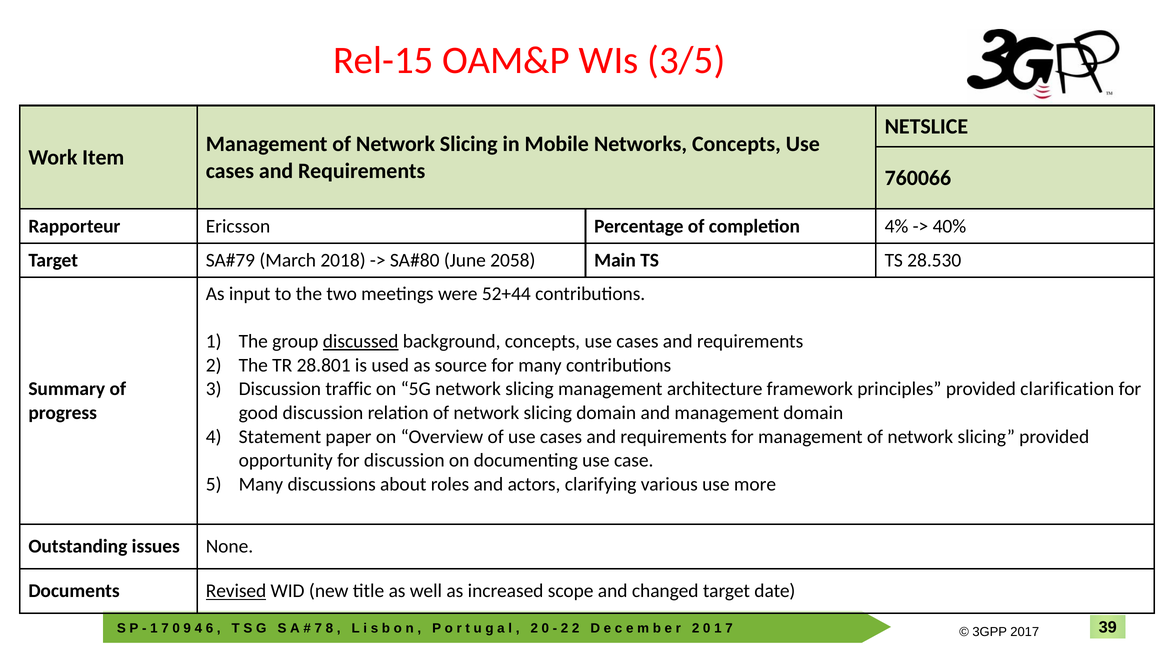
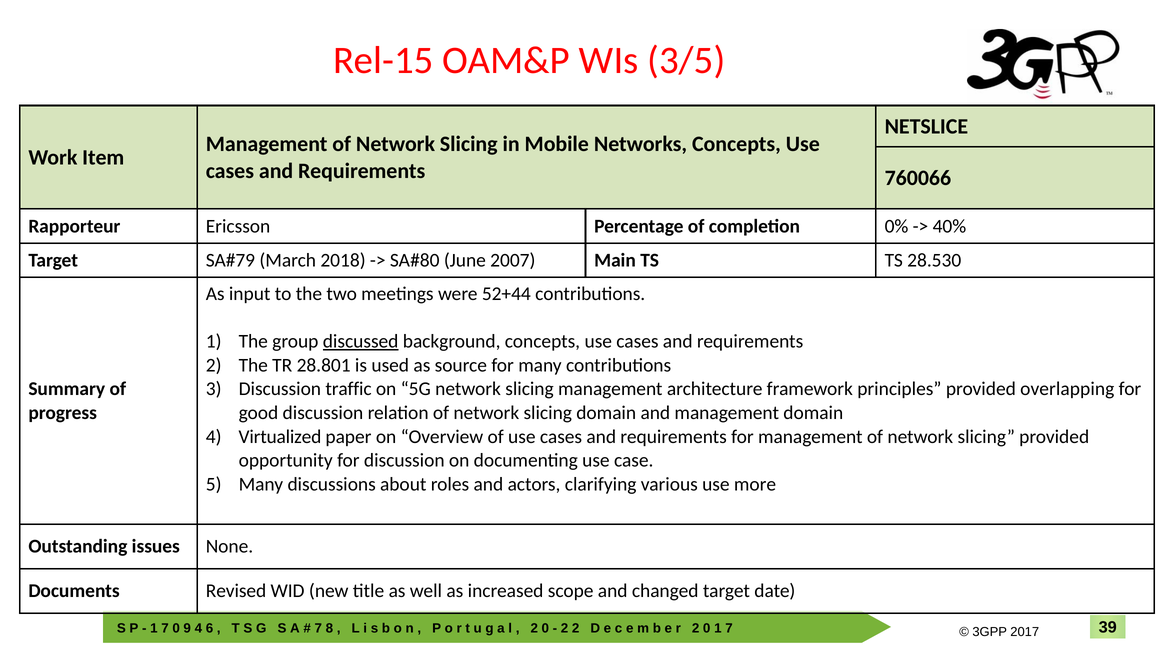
4%: 4% -> 0% (896, 226)
2058: 2058 -> 2007 (513, 260)
clarification: clarification -> overlapping (1067, 389)
Statement: Statement -> Virtualized (280, 437)
Revised underline: present -> none (236, 591)
